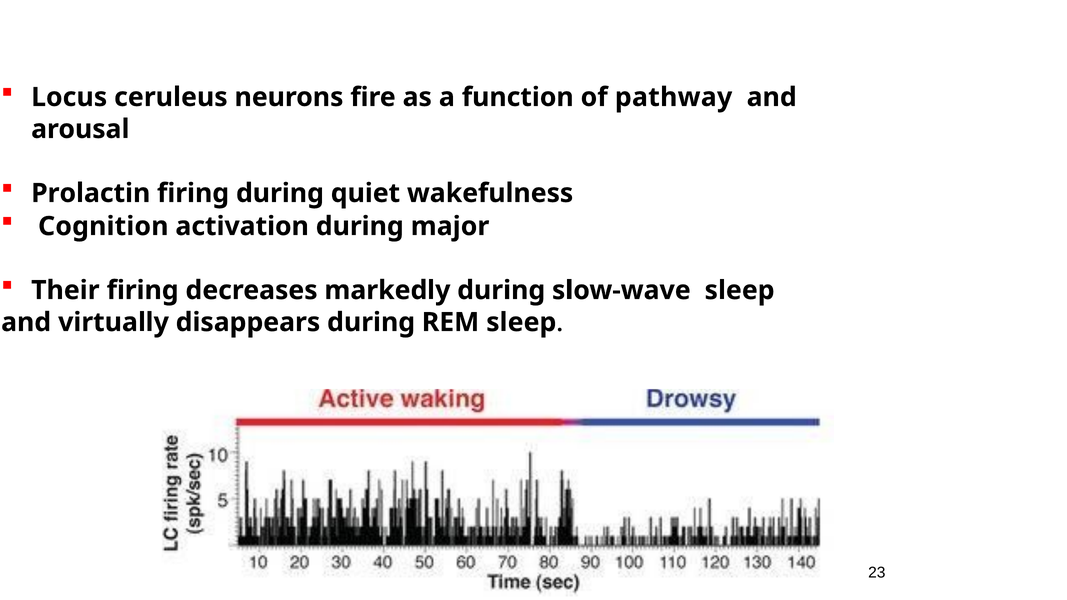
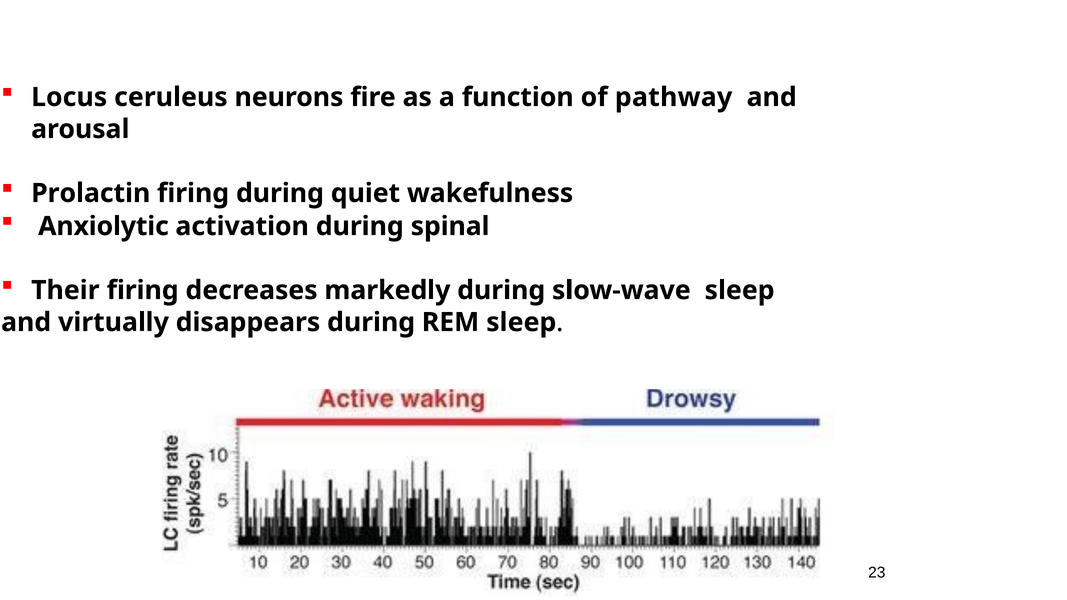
Cognition: Cognition -> Anxiolytic (103, 226)
major: major -> spinal (450, 226)
